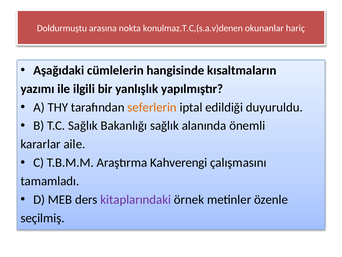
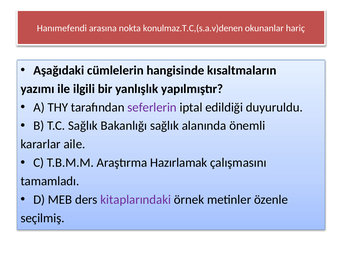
Doldurmuştu: Doldurmuştu -> Hanımefendi (62, 28)
seferlerin colour: orange -> purple (152, 107)
Kahverengi: Kahverengi -> Hazırlamak (179, 162)
